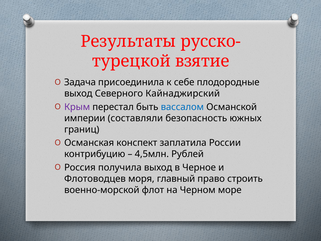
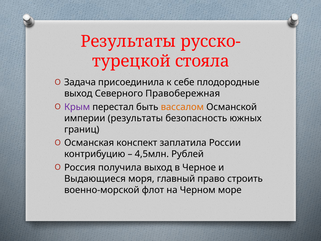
взятие: взятие -> стояла (202, 61)
Кайнаджирский: Кайнаджирский -> Правобережная (183, 94)
вассалом colour: blue -> orange (182, 107)
империи составляли: составляли -> результаты (135, 118)
Флотоводцев: Флотоводцев -> Выдающиеся (95, 179)
